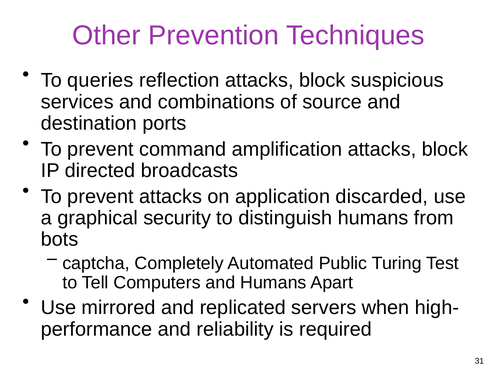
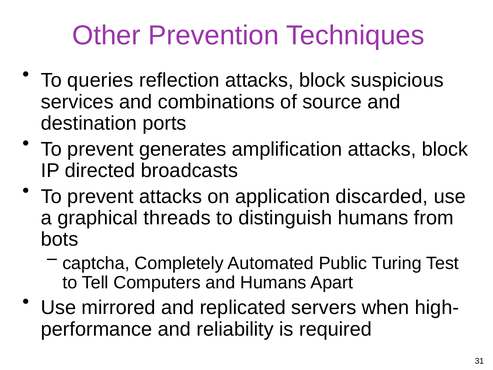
command: command -> generates (183, 149)
security: security -> threads (177, 218)
